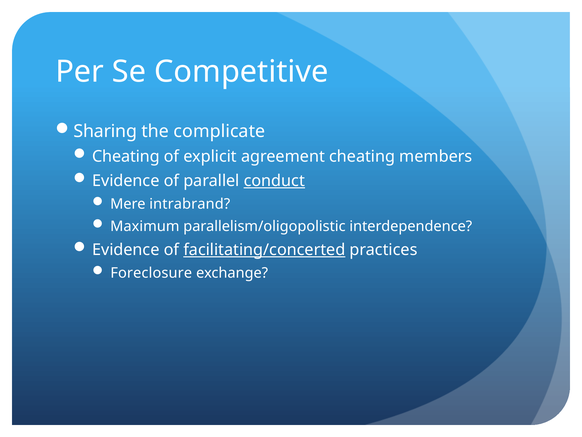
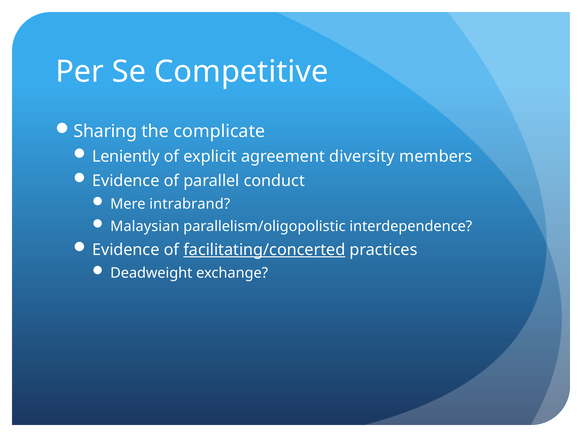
Cheating: Cheating -> Leniently (126, 156)
agreement cheating: cheating -> diversity (362, 156)
conduct underline: present -> none (274, 181)
Maximum: Maximum -> Malaysian (145, 226)
Foreclosure: Foreclosure -> Deadweight (151, 273)
